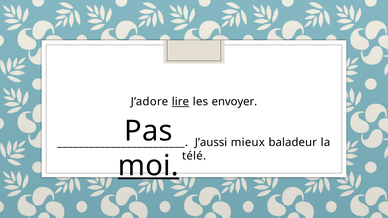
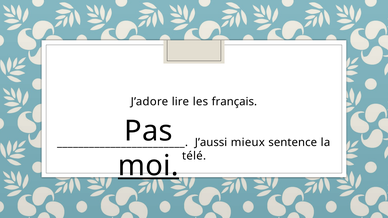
lire underline: present -> none (180, 102)
envoyer: envoyer -> français (234, 102)
baladeur: baladeur -> sentence (293, 143)
